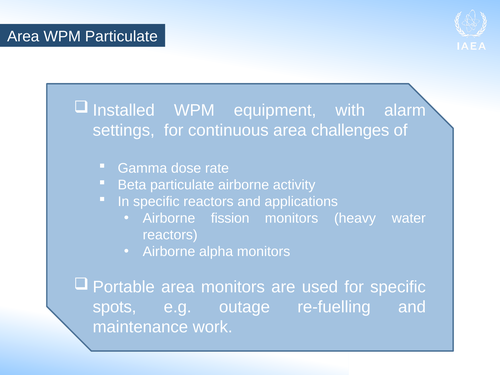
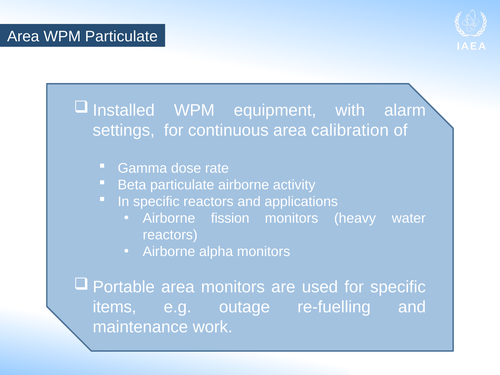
challenges: challenges -> calibration (350, 130)
spots: spots -> items (115, 307)
